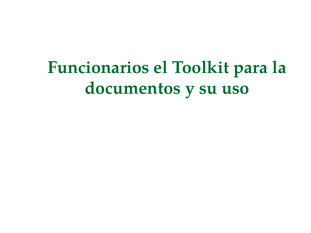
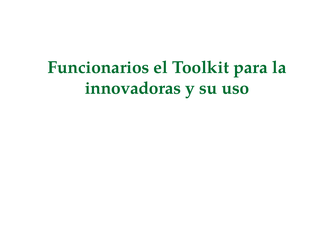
documentos: documentos -> innovadoras (133, 88)
